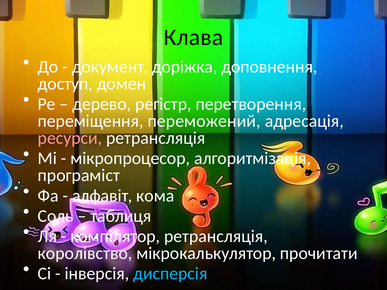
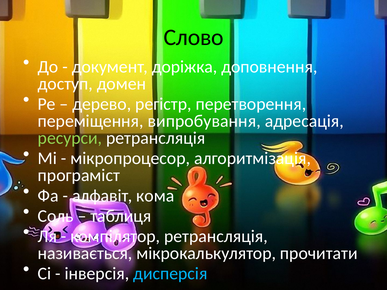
Клава: Клава -> Слово (194, 37)
переможений: переможений -> випробування (204, 121)
ресурси colour: pink -> light green (70, 138)
королівство: королівство -> називається (85, 253)
